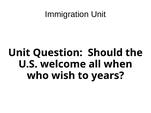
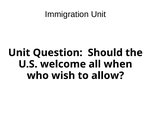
years: years -> allow (108, 76)
